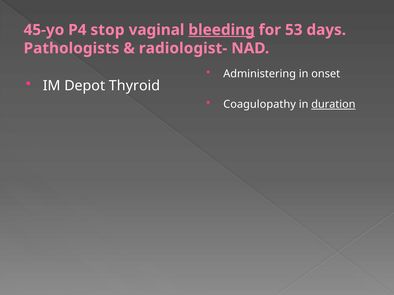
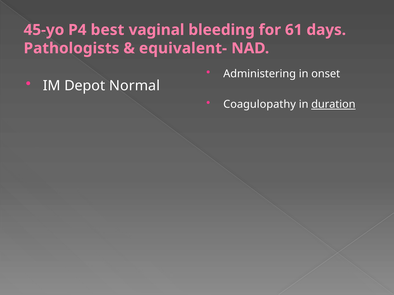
stop: stop -> best (107, 30)
bleeding underline: present -> none (222, 30)
53: 53 -> 61 (294, 30)
radiologist-: radiologist- -> equivalent- (183, 48)
Thyroid: Thyroid -> Normal (135, 86)
